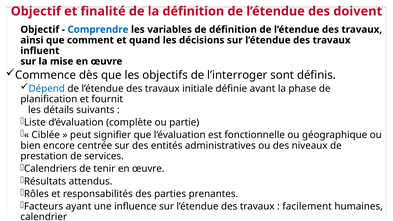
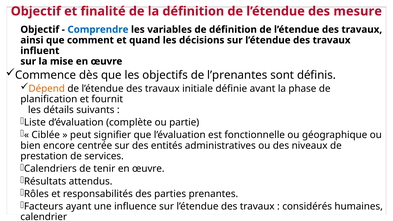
doivent: doivent -> mesure (358, 11)
l’interroger: l’interroger -> l’prenantes (237, 75)
Dépend colour: blue -> orange (47, 89)
facilement: facilement -> considérés (307, 206)
